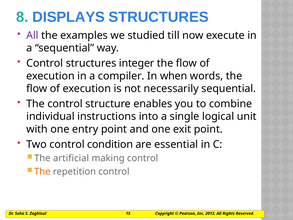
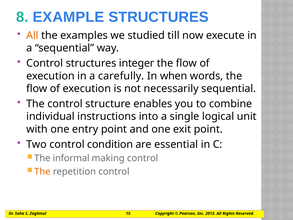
DISPLAYS: DISPLAYS -> EXAMPLE (68, 17)
All colour: purple -> orange (32, 35)
compiler: compiler -> carefully (121, 76)
artificial: artificial -> informal (71, 158)
